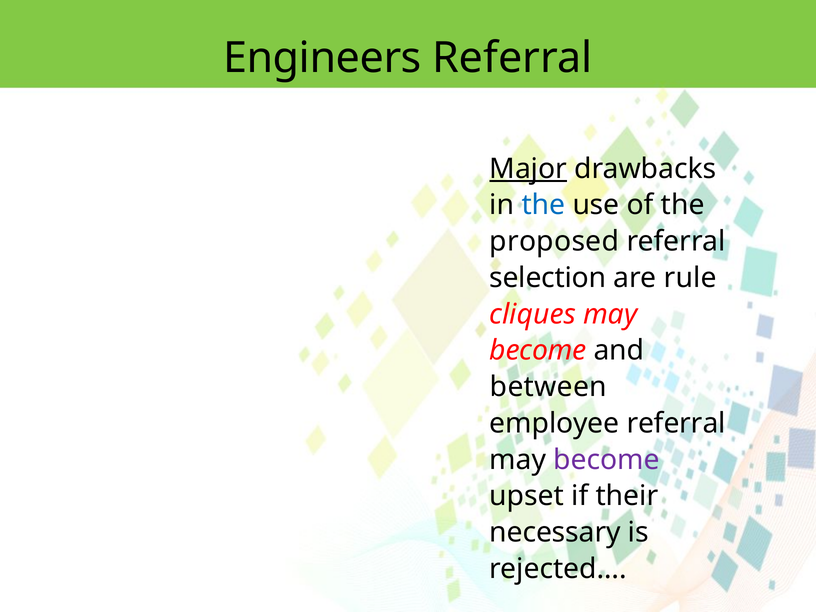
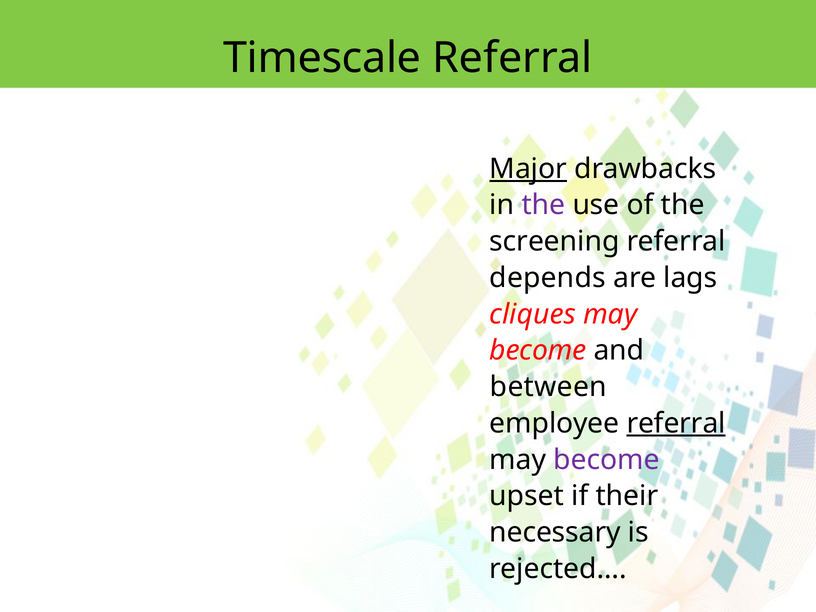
Engineers: Engineers -> Timescale (322, 58)
the colour: blue -> purple (543, 205)
proposed: proposed -> screening (554, 241)
selection: selection -> depends (548, 278)
rule: rule -> lags (690, 278)
referral underline: none -> present (676, 423)
